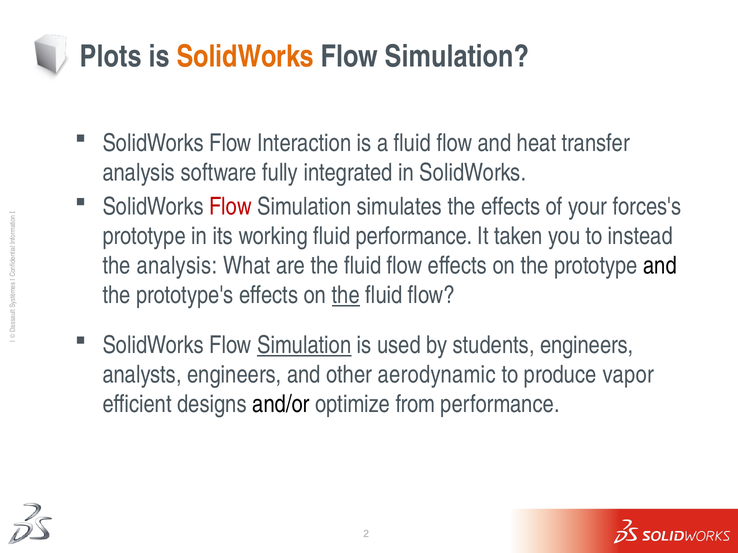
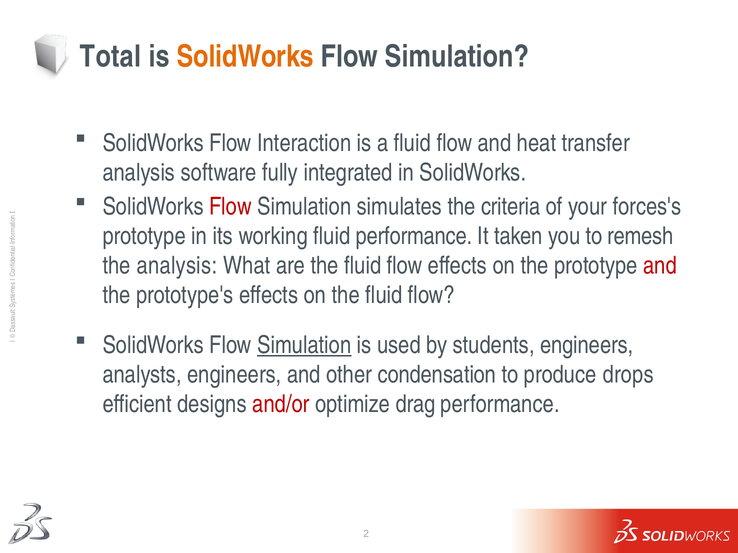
Plots: Plots -> Total (111, 57)
the effects: effects -> criteria (511, 207)
instead: instead -> remesh (640, 237)
and colour: black -> red (660, 266)
the underline: present -> none (346, 296)
aerodynamic: aerodynamic -> condensation (437, 375)
vapor: vapor -> drops (628, 375)
and/or colour: black -> red (281, 405)
from: from -> drag (415, 405)
